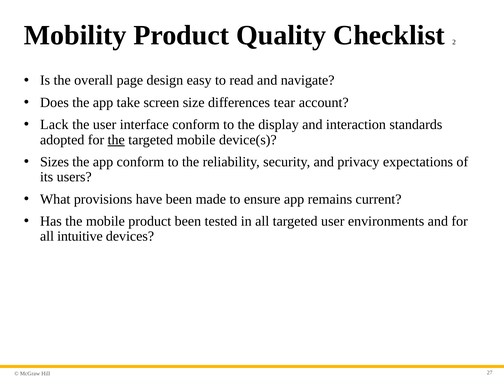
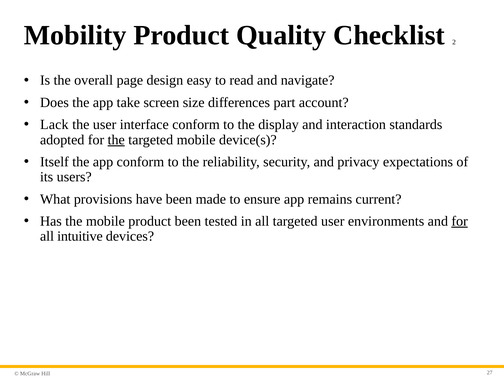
tear: tear -> part (284, 102)
Sizes: Sizes -> Itself (54, 162)
for underline: none -> present (460, 221)
